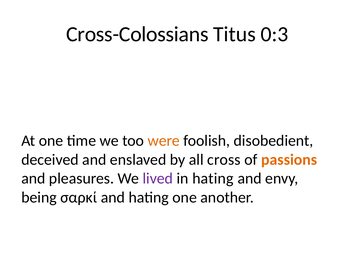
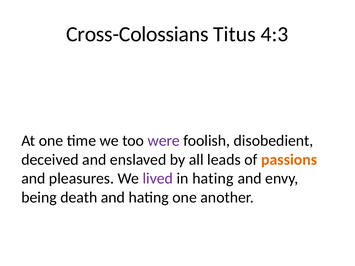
0:3: 0:3 -> 4:3 (275, 34)
were colour: orange -> purple (164, 141)
cross: cross -> leads (224, 160)
σαρκί: σαρκί -> death (79, 198)
